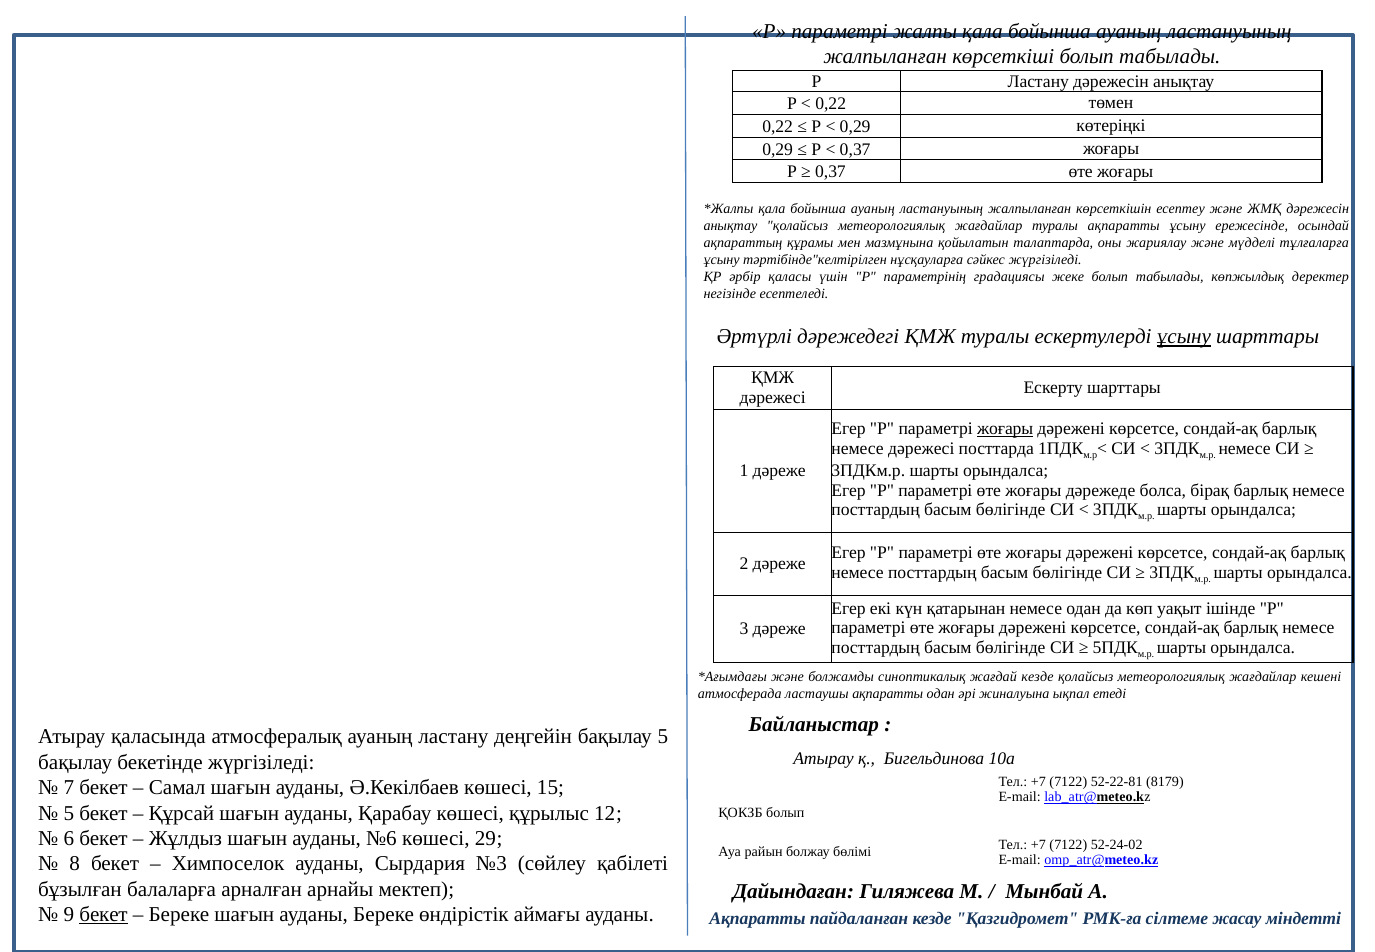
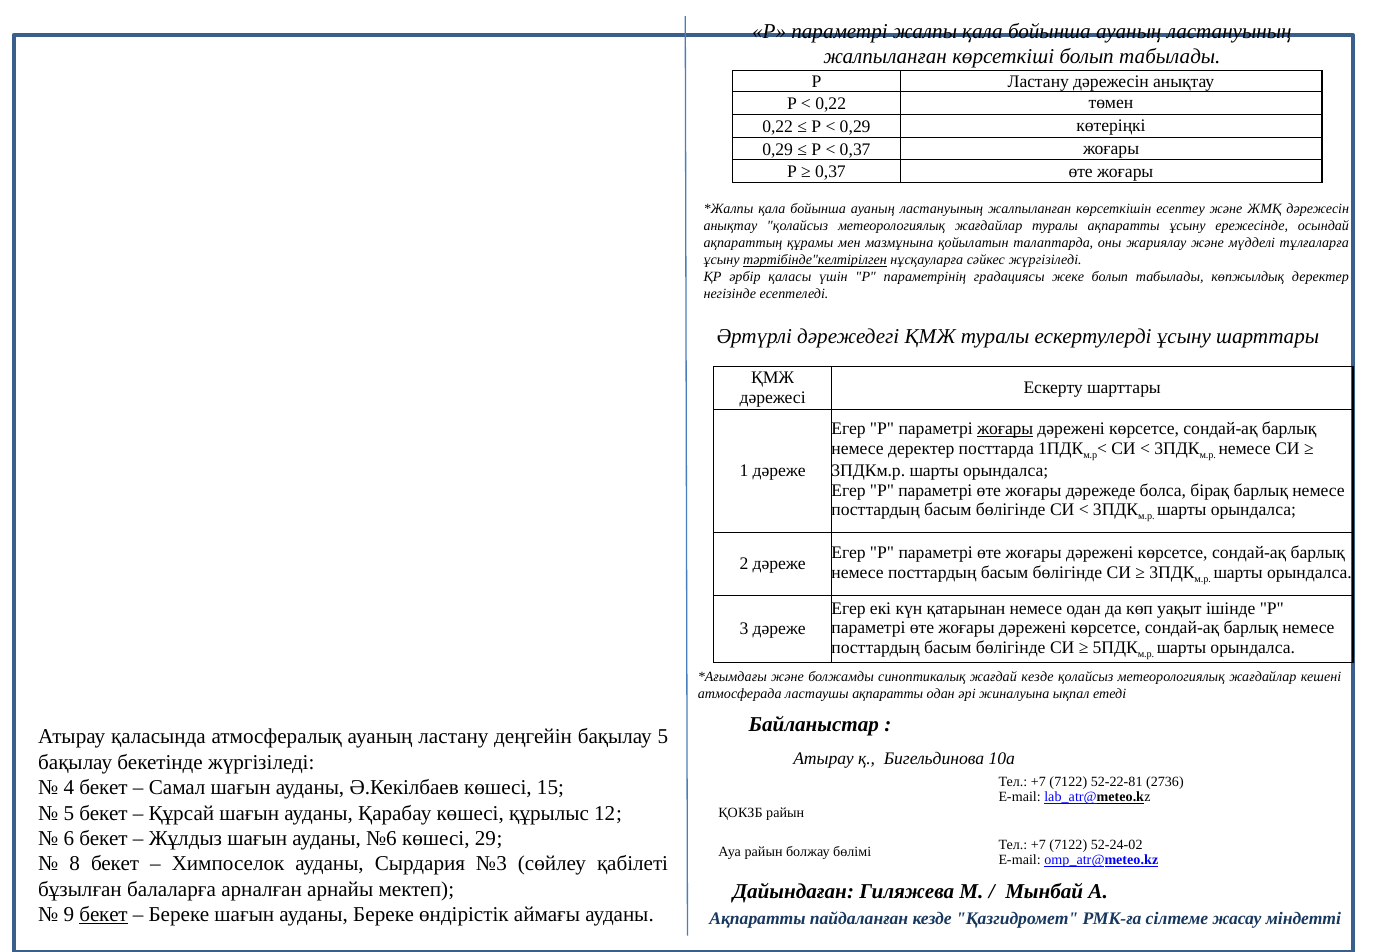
тәртібінде"келтірілген underline: none -> present (815, 260)
ұсыну underline: present -> none (1184, 337)
немесе дәрежесі: дәрежесі -> деректер (921, 448)
8179: 8179 -> 2736 (1165, 782)
7: 7 -> 4 (69, 788)
ҚОКЗБ болып: болып -> райын (785, 813)
